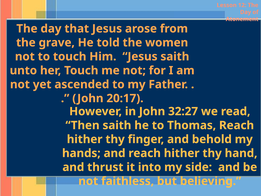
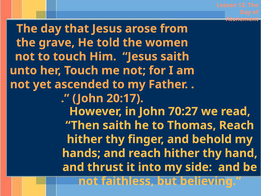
32:27: 32:27 -> 70:27 (183, 111)
